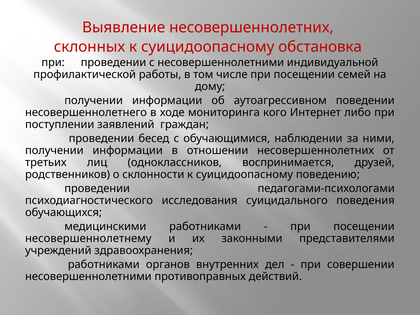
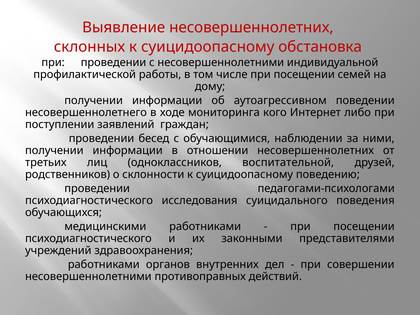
воспринимается: воспринимается -> воспитательной (288, 162)
несовершеннолетнему: несовершеннолетнему -> психодиагностического (88, 238)
